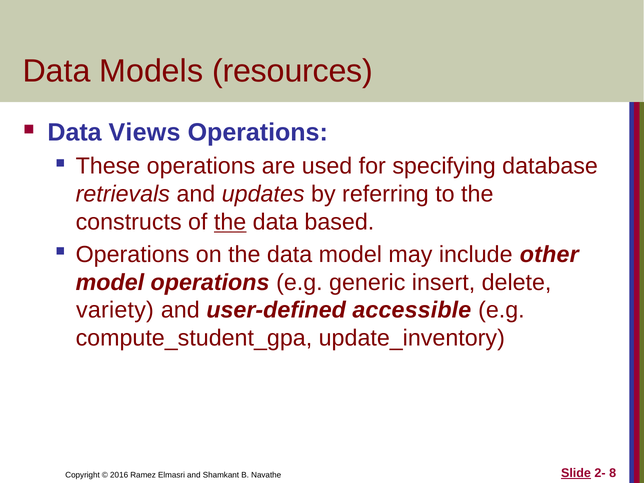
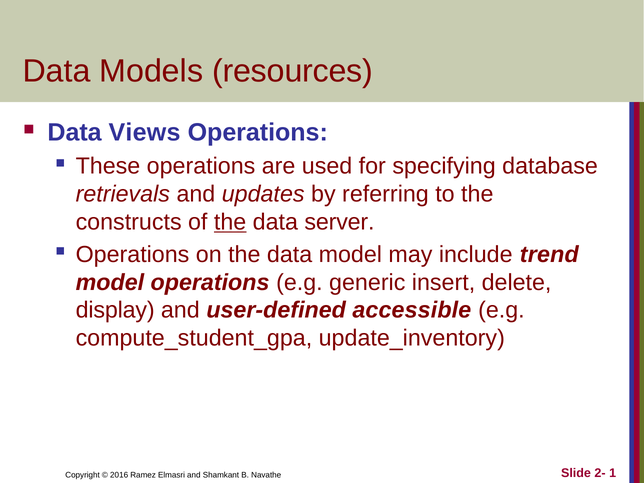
based: based -> server (339, 222)
other: other -> trend (549, 255)
variety: variety -> display (115, 310)
Slide underline: present -> none (576, 473)
8: 8 -> 1 (613, 473)
